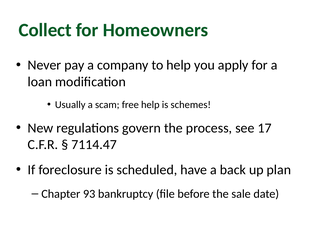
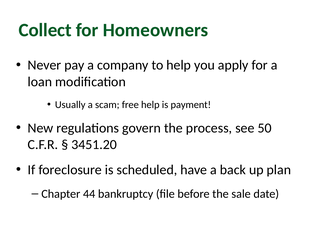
schemes: schemes -> payment (191, 105)
17: 17 -> 50 (265, 128)
7114.47: 7114.47 -> 3451.20 (94, 145)
93: 93 -> 44 (89, 194)
